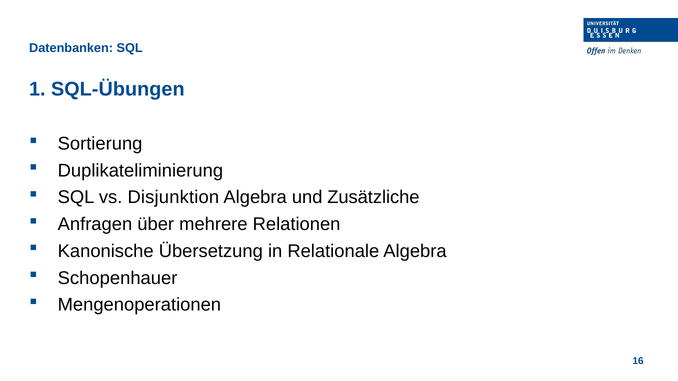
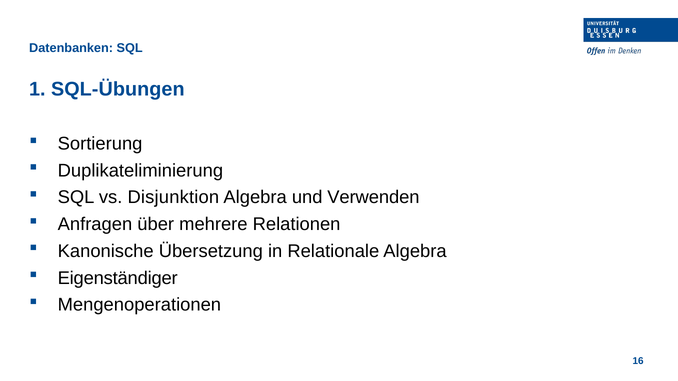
Zusätzliche: Zusätzliche -> Verwenden (373, 198)
Schopenhauer: Schopenhauer -> Eigenständiger (118, 278)
